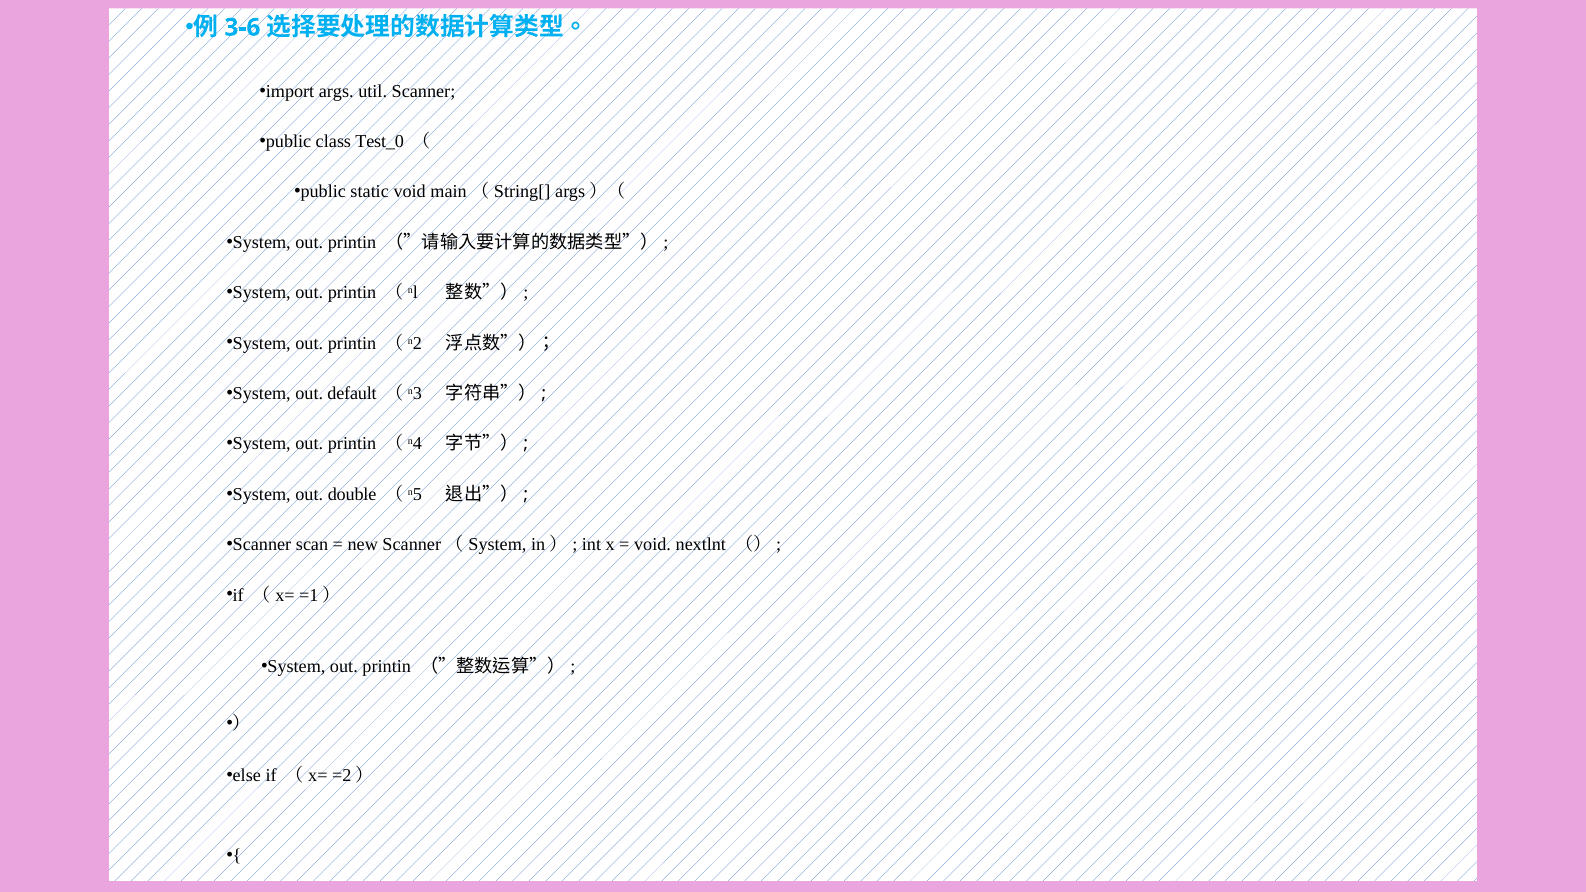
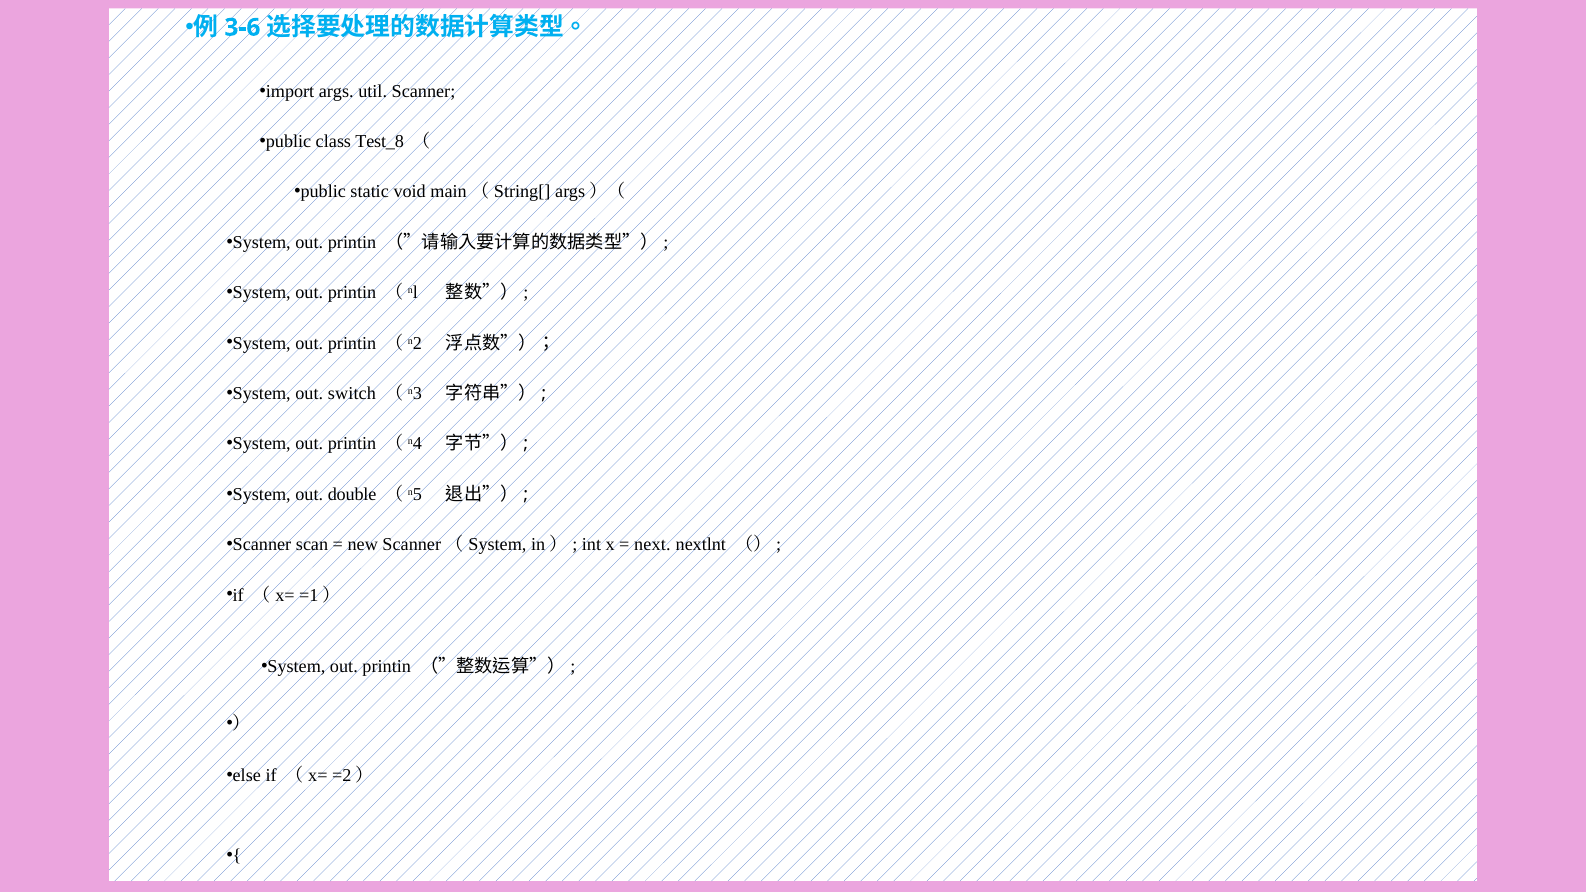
Test_0: Test_0 -> Test_8 (380, 142)
default: default -> switch (352, 394)
void: void -> next (652, 545)
